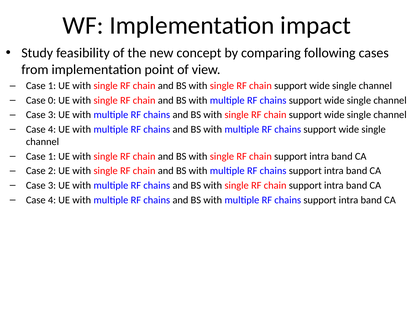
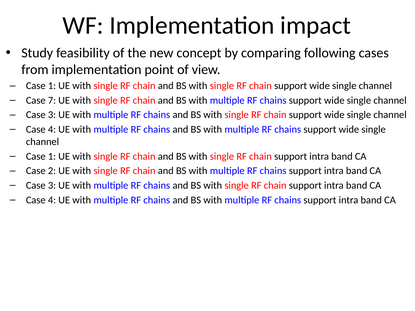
0: 0 -> 7 (52, 100)
